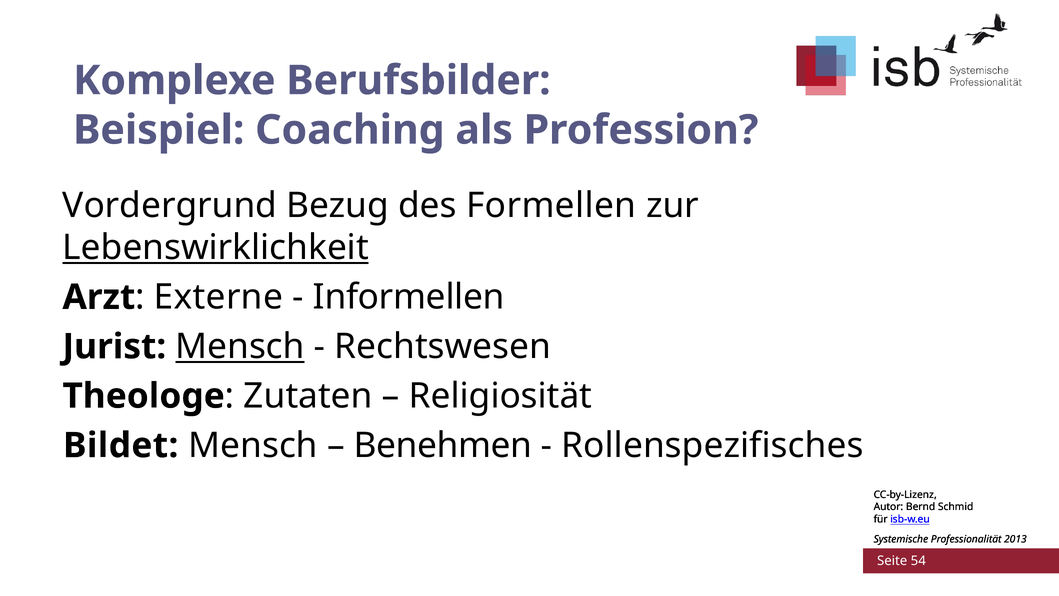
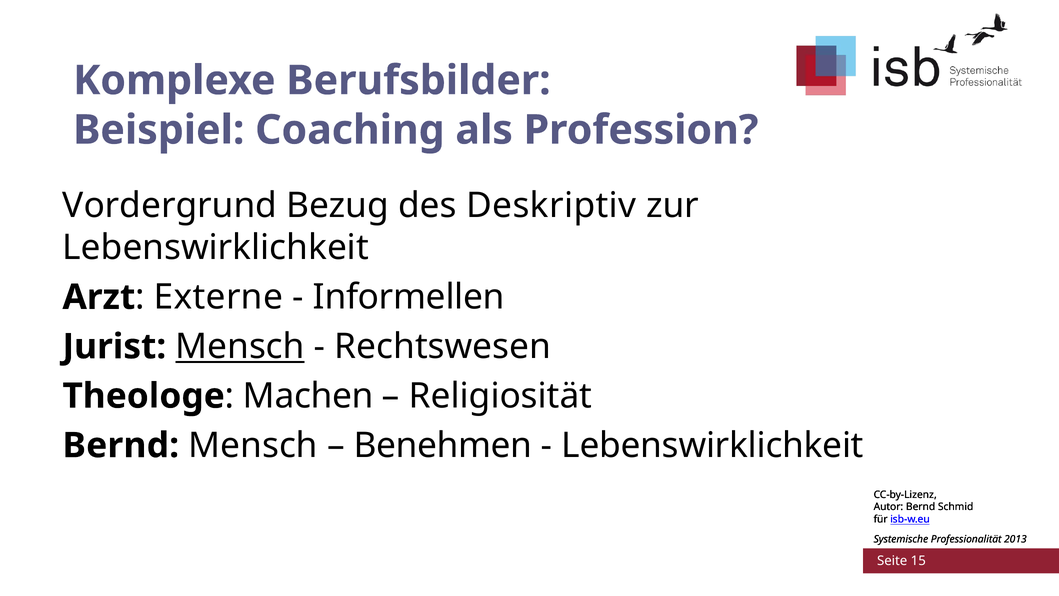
Formellen: Formellen -> Deskriptiv (551, 205)
Lebenswirklichkeit underline: present -> none (216, 248)
Zutaten: Zutaten -> Machen (308, 396)
Bildet: Bildet -> Bernd (121, 445)
Rollenspezifisches: Rollenspezifisches -> Lebenswirklichkeit (713, 445)
54: 54 -> 15 (918, 560)
